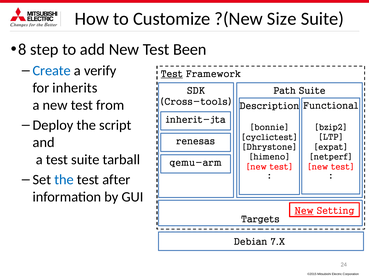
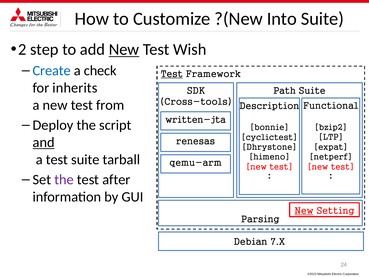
Size: Size -> Into (282, 19)
8: 8 -> 2 (22, 50)
New underline: none -> present (124, 50)
Been: Been -> Wish (190, 50)
verify: verify -> check (100, 71)
inherit-jta: inherit-jta -> written-jta (196, 120)
and underline: none -> present (44, 142)
the colour: blue -> purple (64, 180)
Targets: Targets -> Parsing (260, 219)
